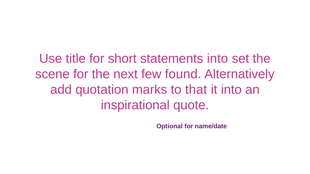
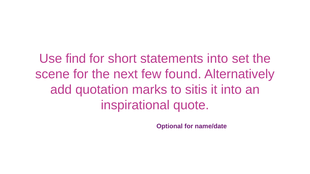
title: title -> find (76, 59)
that: that -> sitis (196, 90)
